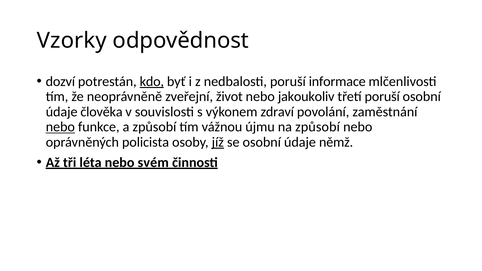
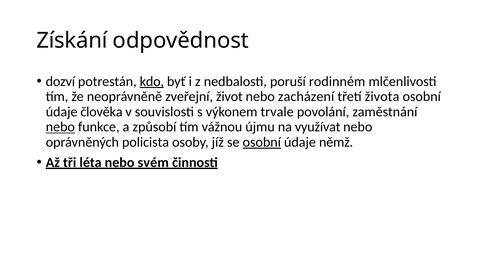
Vzorky: Vzorky -> Získání (72, 40)
informace: informace -> rodinném (337, 81)
jakoukoliv: jakoukoliv -> zacházení (306, 97)
třetí poruší: poruší -> života (382, 97)
zdraví: zdraví -> trvale (277, 112)
na způsobí: způsobí -> využívat (318, 127)
jíž underline: present -> none (218, 142)
osobní underline: none -> present (262, 142)
